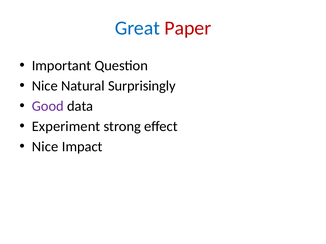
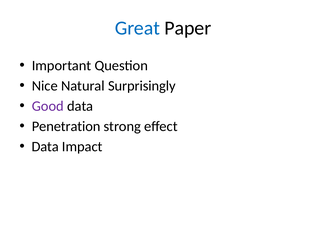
Paper colour: red -> black (188, 28)
Experiment: Experiment -> Penetration (66, 127)
Nice: Nice -> Data (45, 147)
